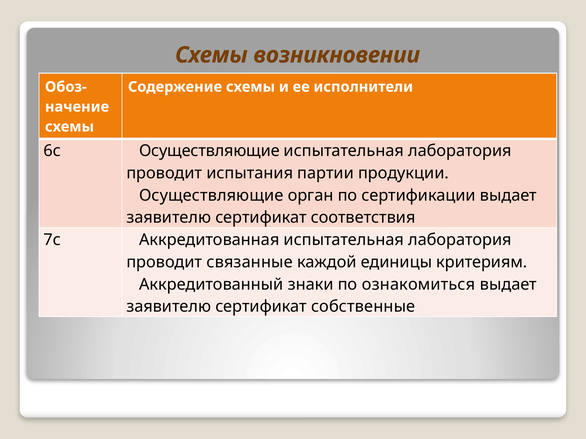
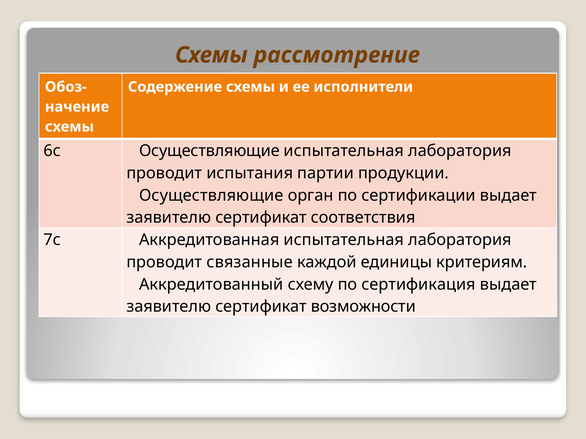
возникновении: возникновении -> рассмотрение (337, 55)
знаки: знаки -> схему (311, 285)
ознакомиться: ознакомиться -> сертификация (419, 285)
собственные: собственные -> возможности (363, 307)
